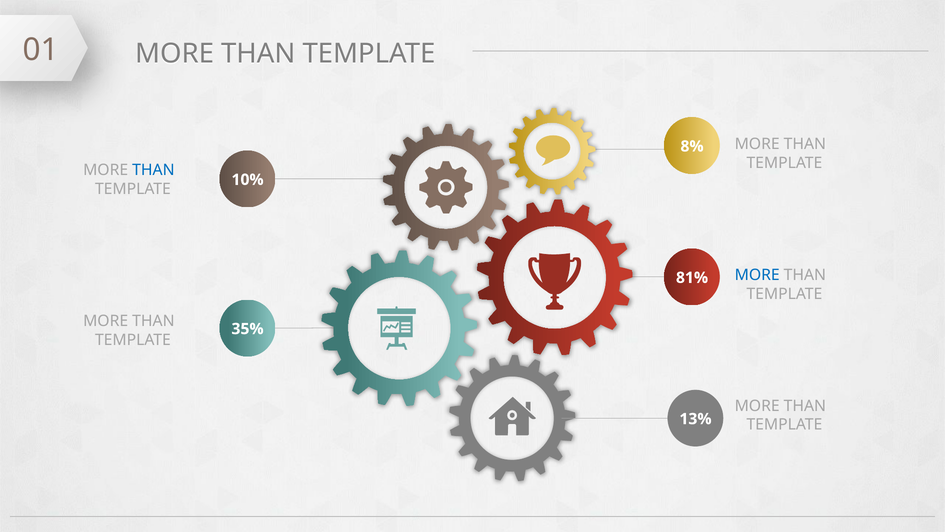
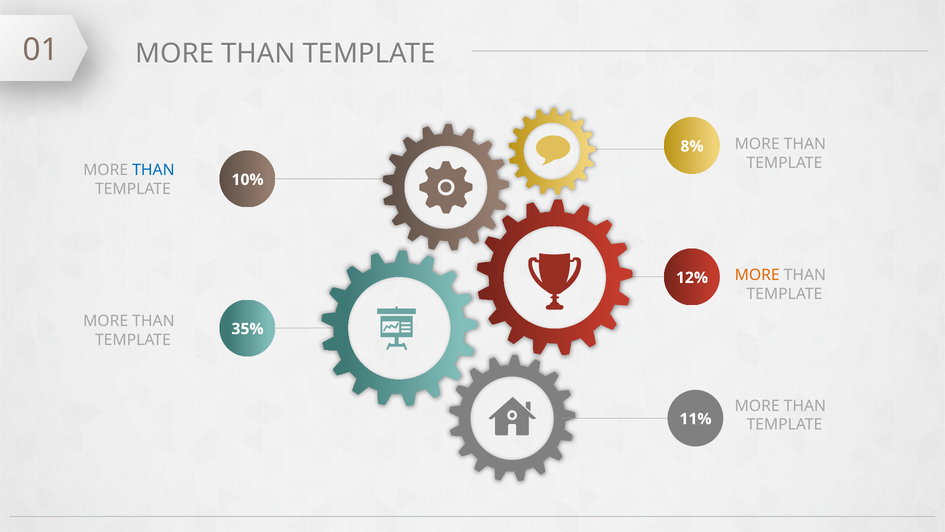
MORE colour: blue -> orange (757, 275)
81%: 81% -> 12% (692, 278)
13%: 13% -> 11% (695, 419)
